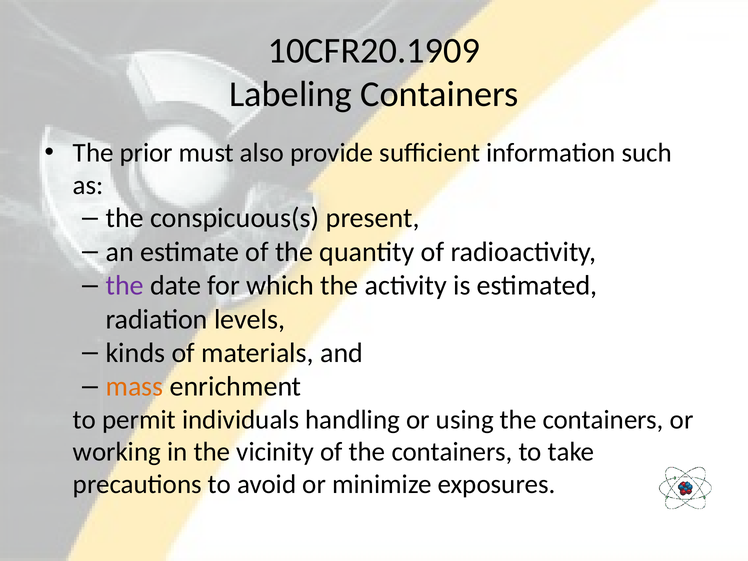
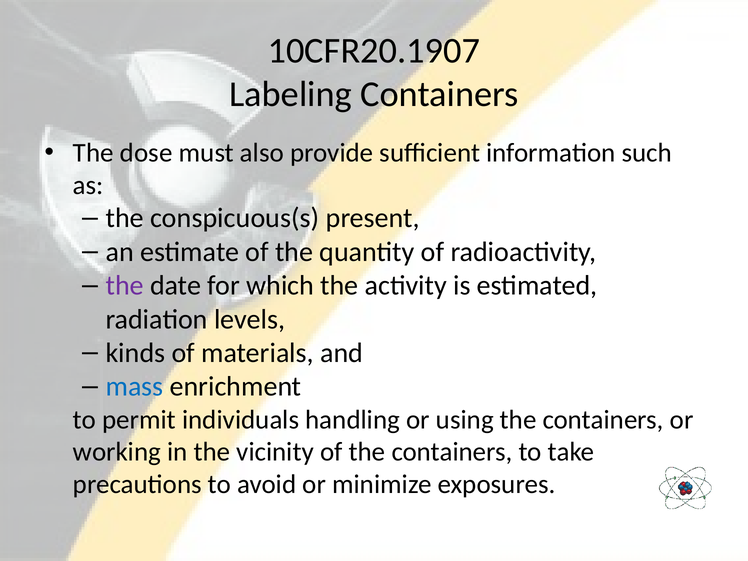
10CFR20.1909: 10CFR20.1909 -> 10CFR20.1907 (374, 51)
prior: prior -> dose (146, 153)
mass colour: orange -> blue (135, 387)
